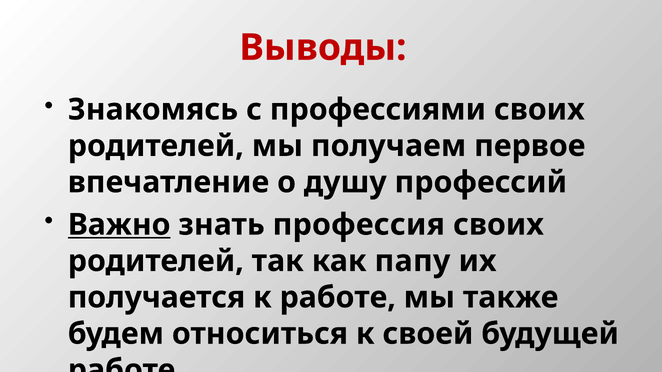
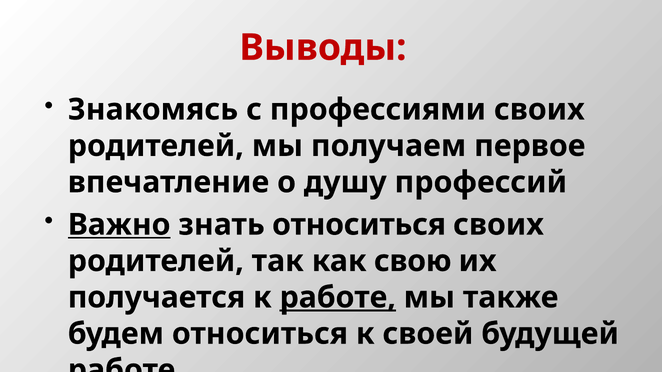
знать профессия: профессия -> относиться (359, 225)
папу: папу -> свою (413, 261)
работе underline: none -> present (338, 298)
